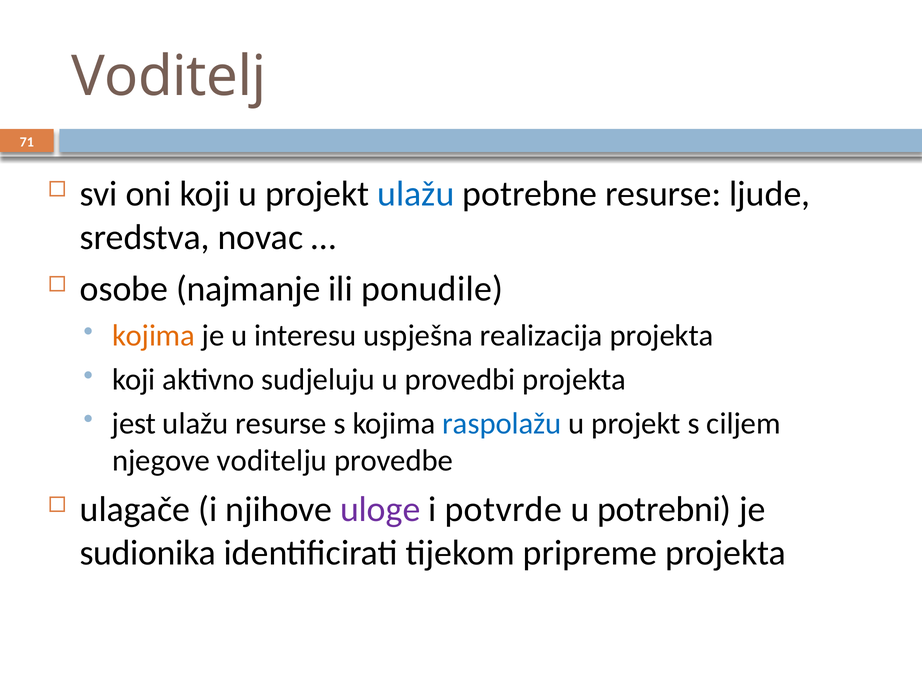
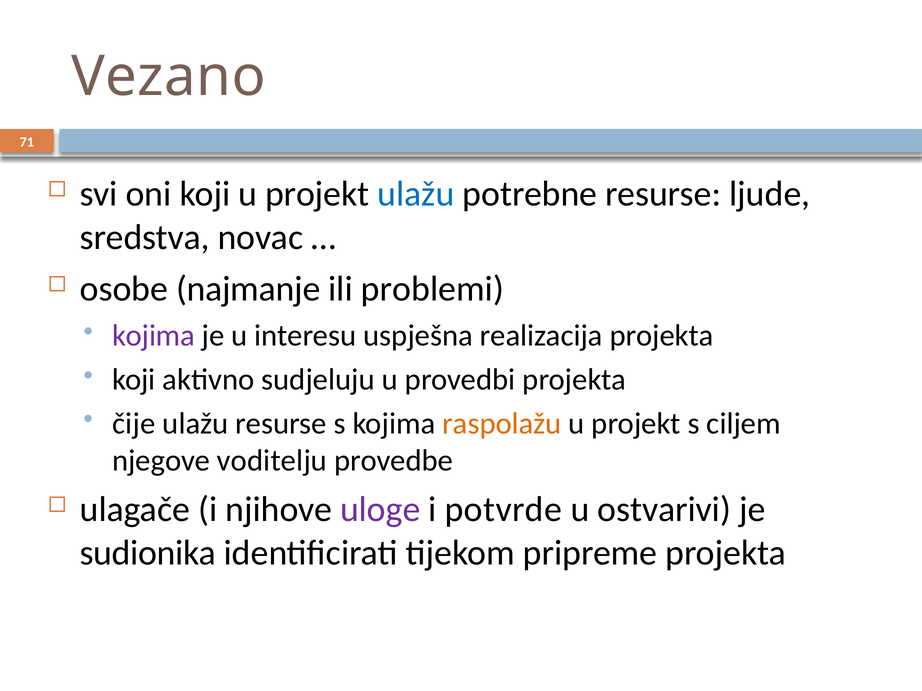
Voditelj: Voditelj -> Vezano (168, 77)
ponudile: ponudile -> problemi (432, 289)
kojima colour: orange -> purple (154, 336)
jest: jest -> čije (134, 424)
raspolažu colour: blue -> orange (502, 424)
potrebni: potrebni -> ostvarivi (664, 510)
